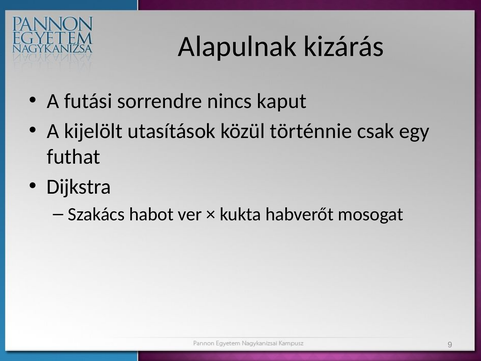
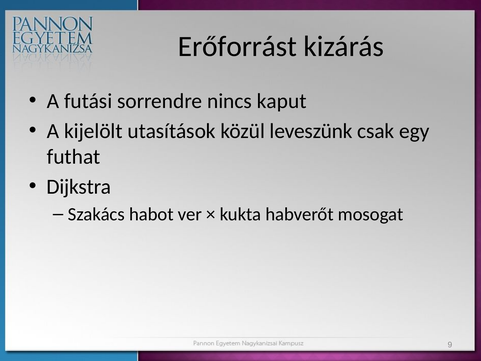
Alapulnak: Alapulnak -> Erőforrást (237, 47)
történnie: történnie -> leveszünk (311, 131)
